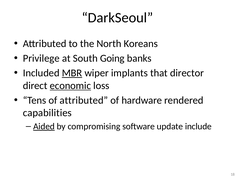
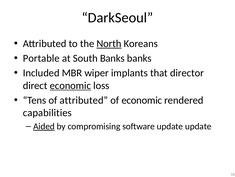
North underline: none -> present (109, 43)
Privilege: Privilege -> Portable (41, 58)
South Going: Going -> Banks (112, 58)
MBR underline: present -> none (72, 73)
of hardware: hardware -> economic (142, 100)
update include: include -> update (198, 126)
